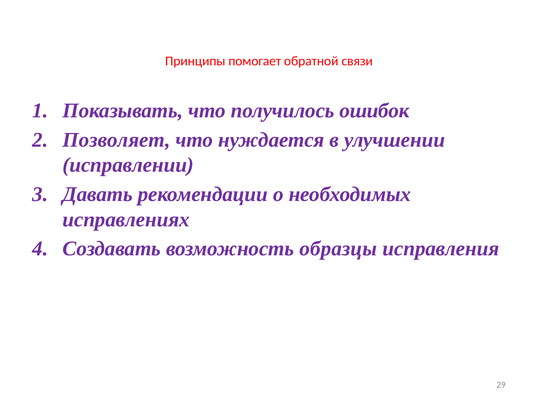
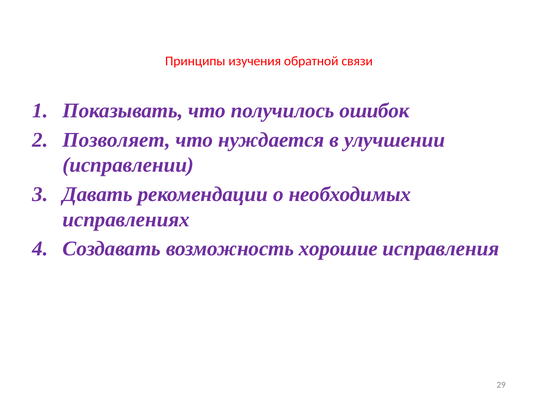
помогает: помогает -> изучения (255, 61)
образцы: образцы -> хорошие (338, 249)
